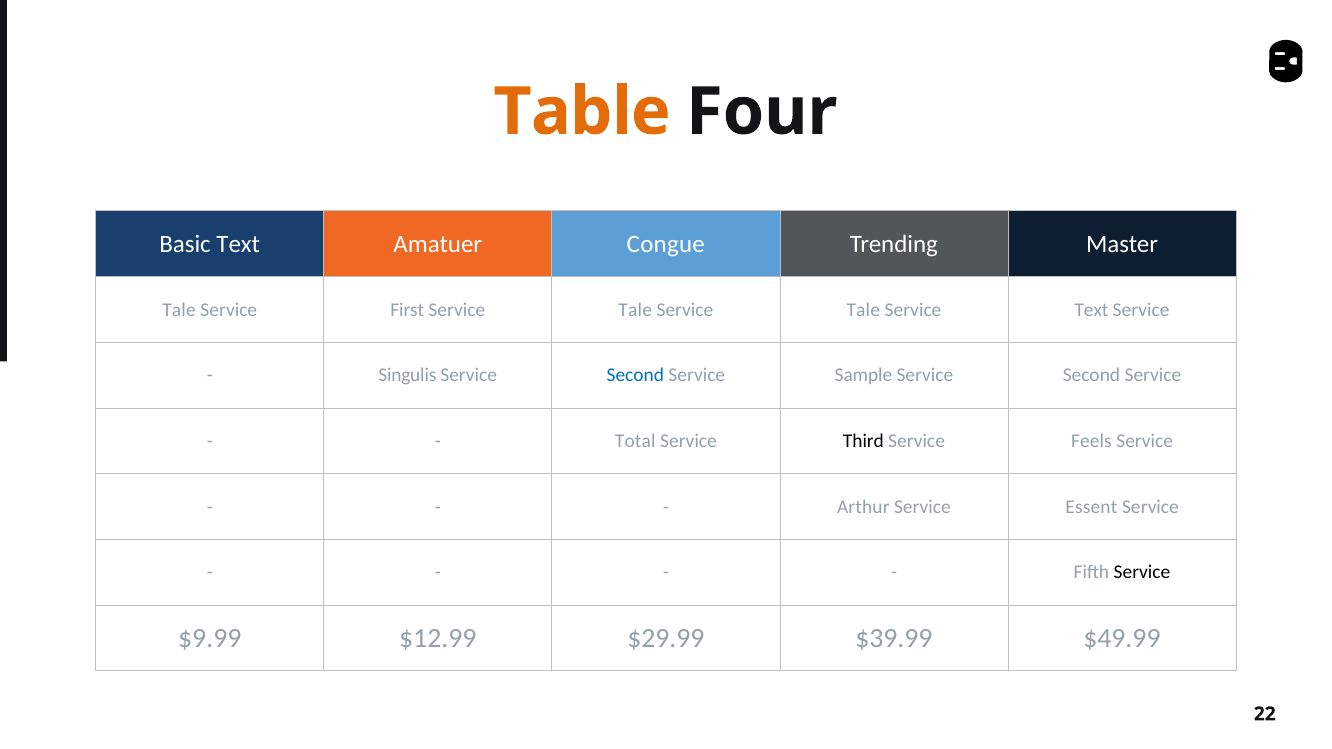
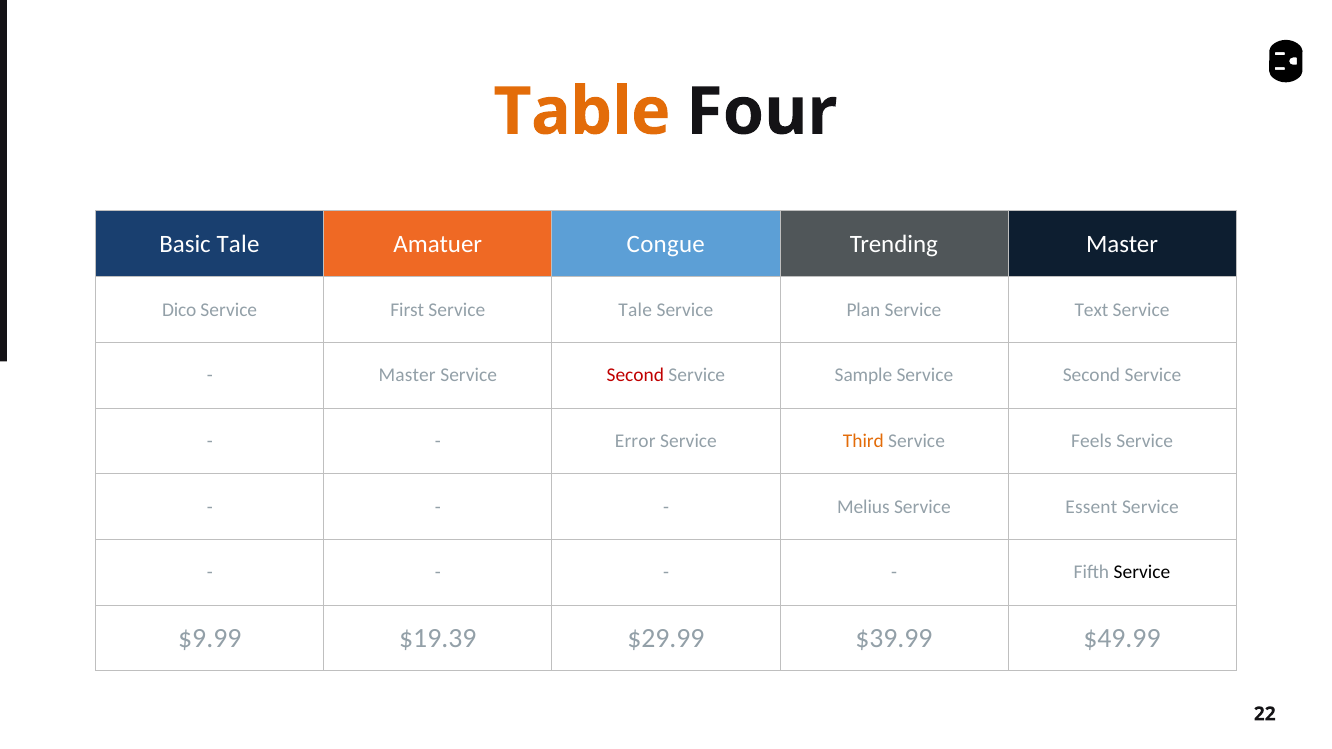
Basic Text: Text -> Tale (238, 244)
Tale: Tale -> Dico (179, 310)
Tale: Tale -> Plan (863, 310)
Singulis: Singulis -> Master (407, 375)
Second colour: blue -> red (635, 375)
Total: Total -> Error (635, 441)
Third colour: black -> orange (863, 441)
Arthur: Arthur -> Melius (863, 507)
$12.99: $12.99 -> $19.39 (438, 638)
